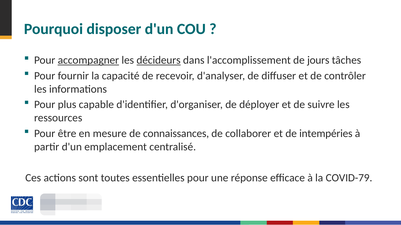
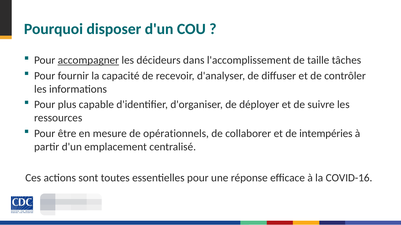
décideurs underline: present -> none (159, 60)
jours: jours -> taille (318, 60)
connaissances: connaissances -> opérationnels (176, 134)
COVID-79: COVID-79 -> COVID-16 (349, 178)
